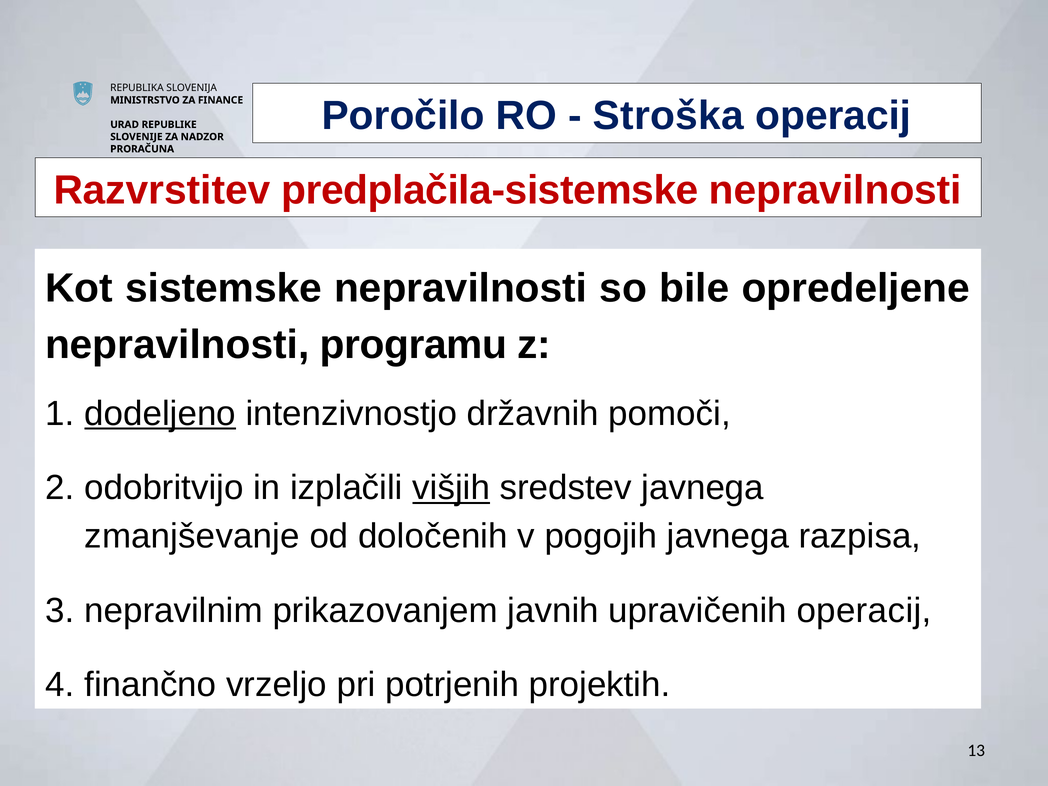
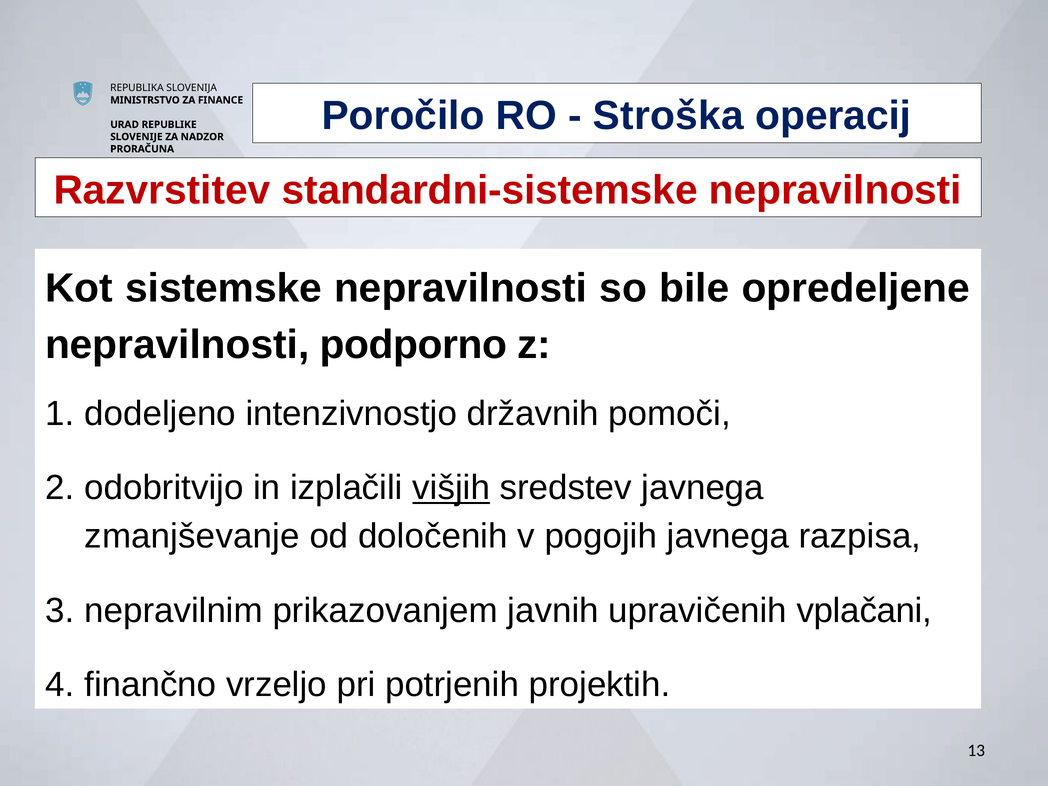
predplačila-sistemske: predplačila-sistemske -> standardni-sistemske (490, 190)
programu: programu -> podporno (413, 345)
dodeljeno underline: present -> none (160, 414)
upravičenih operacij: operacij -> vplačani (864, 611)
